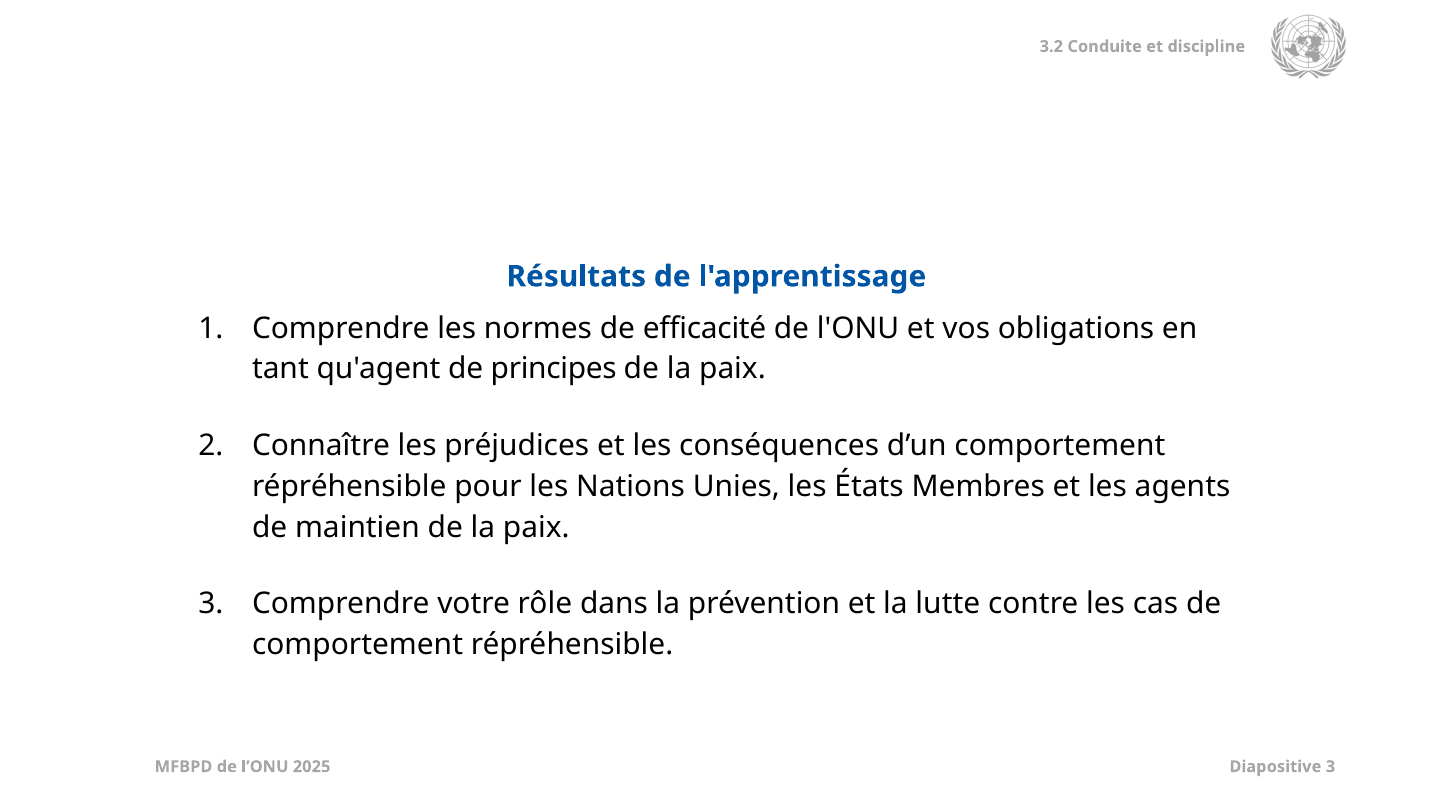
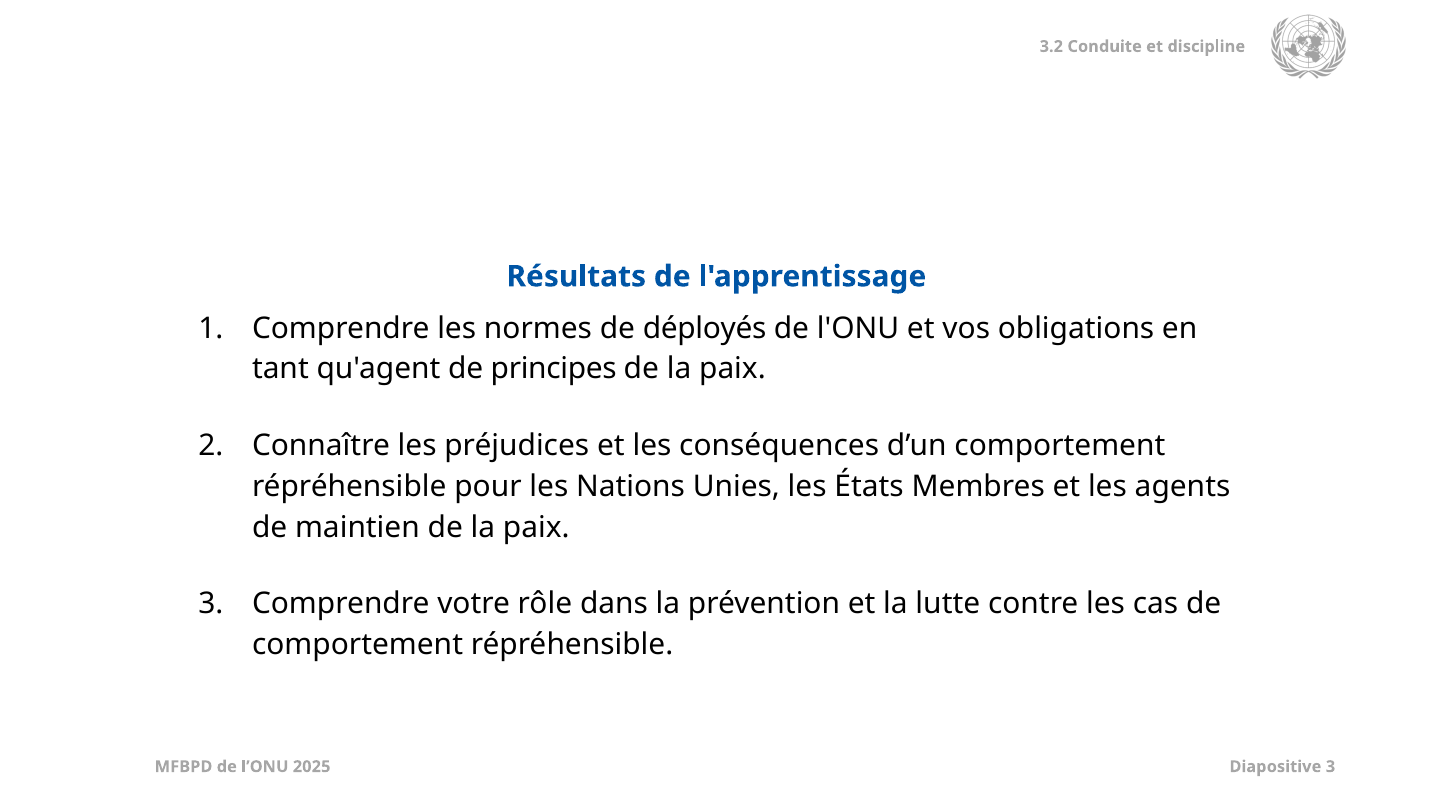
efficacité: efficacité -> déployés (705, 328)
